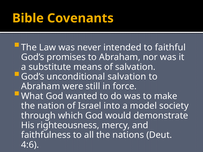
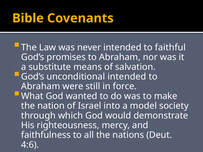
unconditional salvation: salvation -> intended (127, 77)
